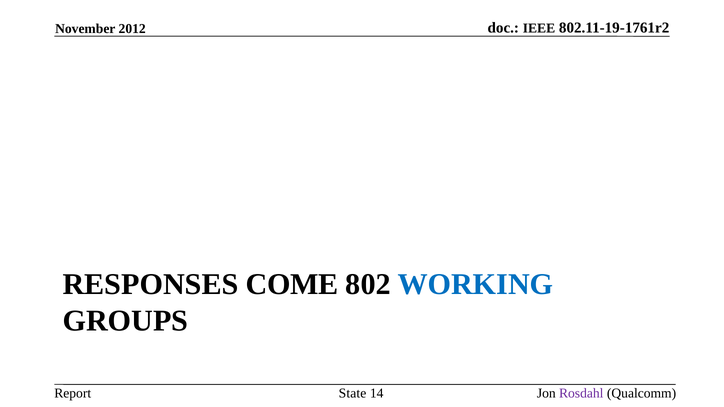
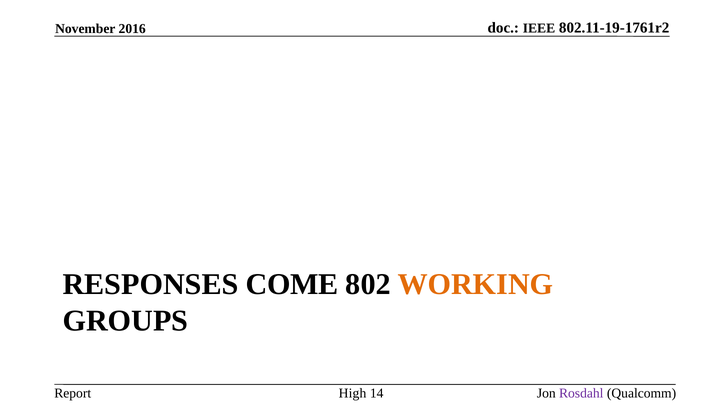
2012: 2012 -> 2016 (132, 29)
WORKING colour: blue -> orange (475, 285)
State: State -> High (353, 394)
